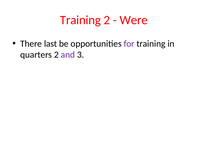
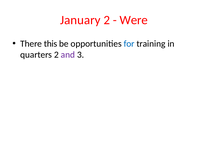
Training: Training -> January (80, 20)
last: last -> this (51, 44)
for colour: purple -> blue (129, 44)
